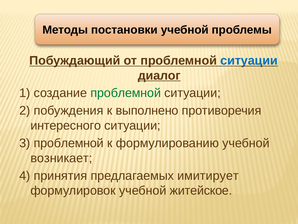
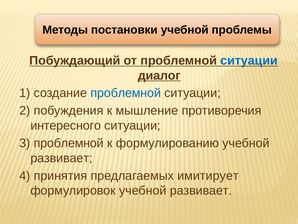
проблемной colour: green -> blue (126, 93)
выполнено: выполнено -> мышление (147, 110)
возникает: возникает -> развивает (61, 158)
формулировок учебной житейское: житейское -> развивает (201, 190)
